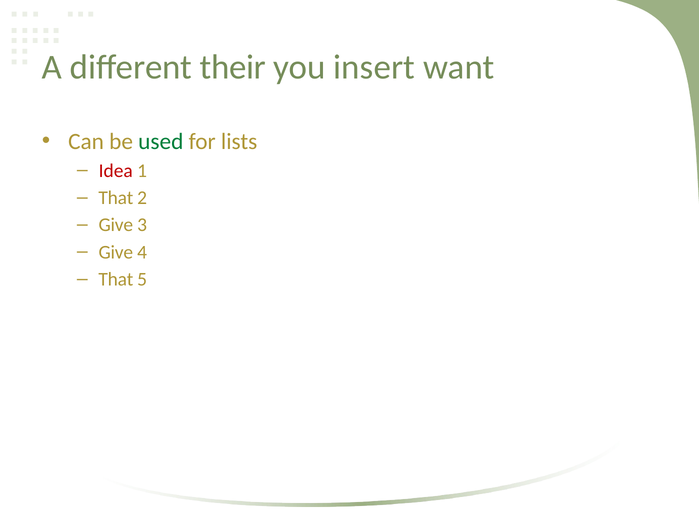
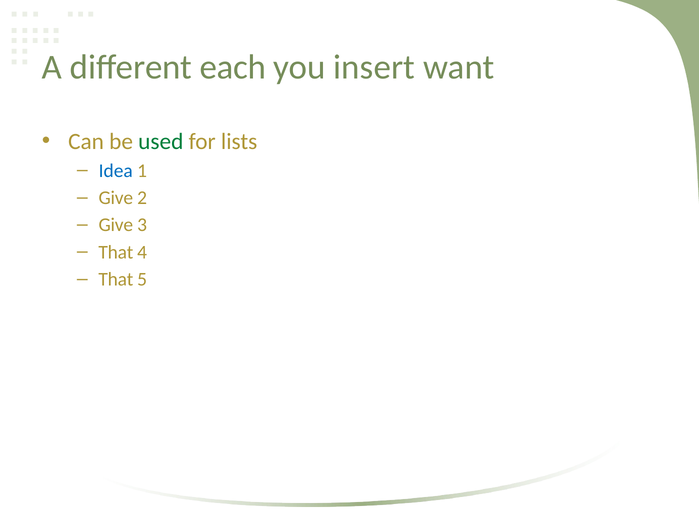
their: their -> each (233, 67)
Idea colour: red -> blue (116, 171)
That: That -> Give (116, 198)
Give: Give -> That (116, 252)
